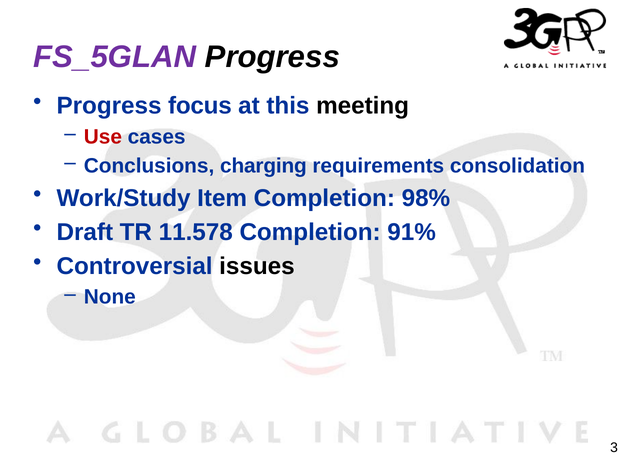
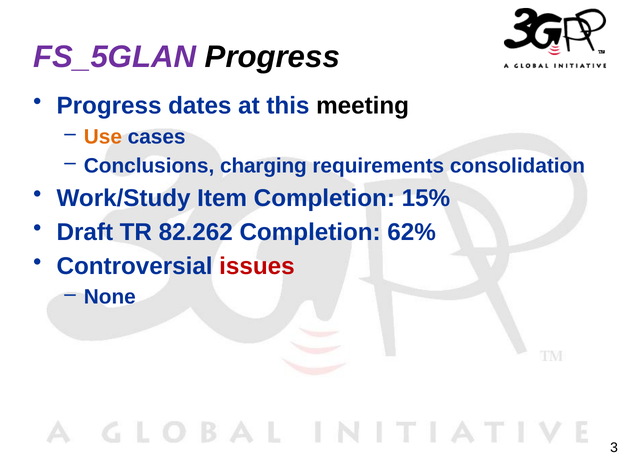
focus: focus -> dates (200, 106)
Use colour: red -> orange (103, 137)
98%: 98% -> 15% (426, 198)
11.578: 11.578 -> 82.262 (196, 232)
91%: 91% -> 62% (412, 232)
issues colour: black -> red (257, 266)
